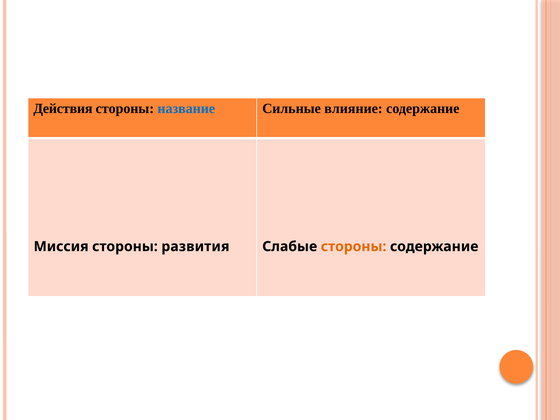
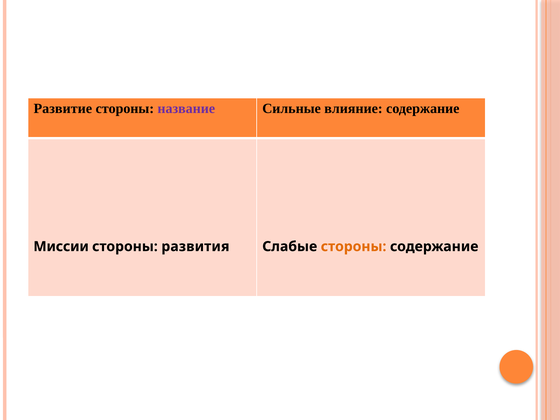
Действия: Действия -> Развитие (63, 109)
название colour: blue -> purple (186, 109)
Миссия: Миссия -> Миссии (61, 247)
